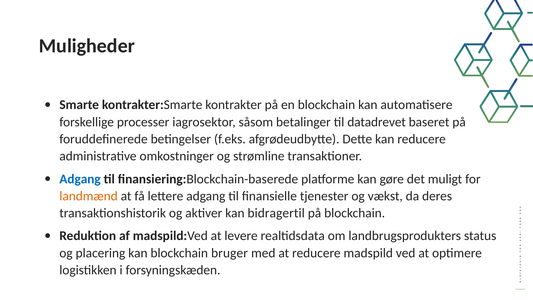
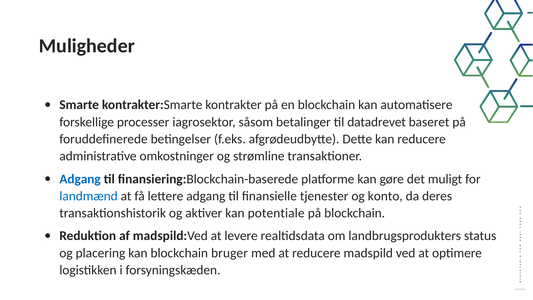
landmænd colour: orange -> blue (89, 196)
vækst: vækst -> konto (385, 196)
bidragertil: bidragertil -> potentiale (276, 213)
